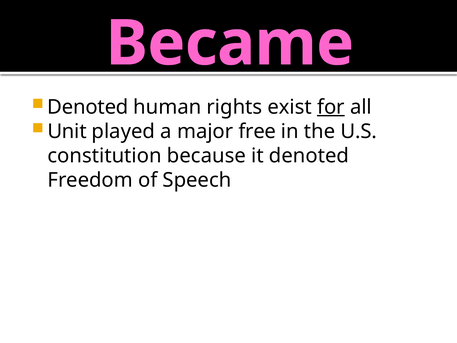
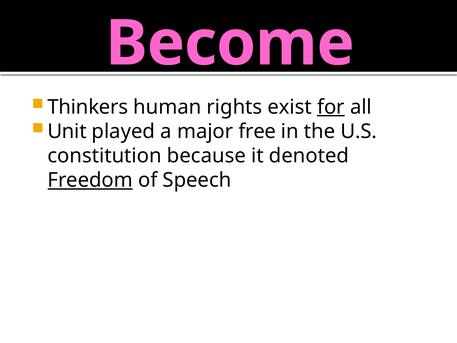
Became: Became -> Become (230, 44)
Denoted: Denoted -> Thinkers (88, 107)
Freedom underline: none -> present (90, 180)
